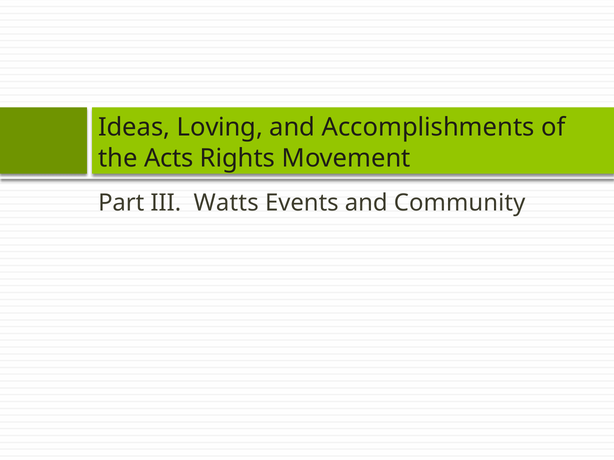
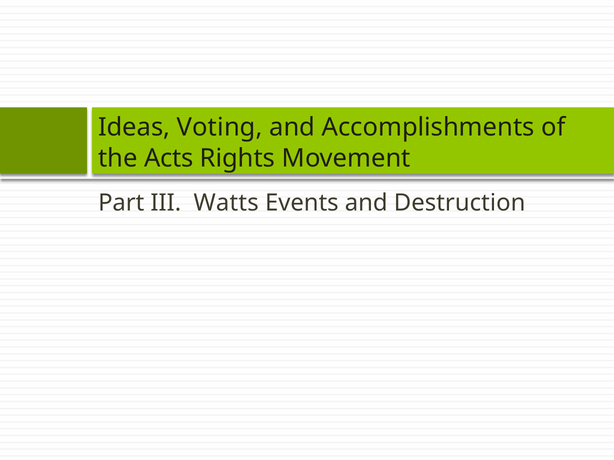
Loving: Loving -> Voting (220, 128)
Community: Community -> Destruction (460, 203)
